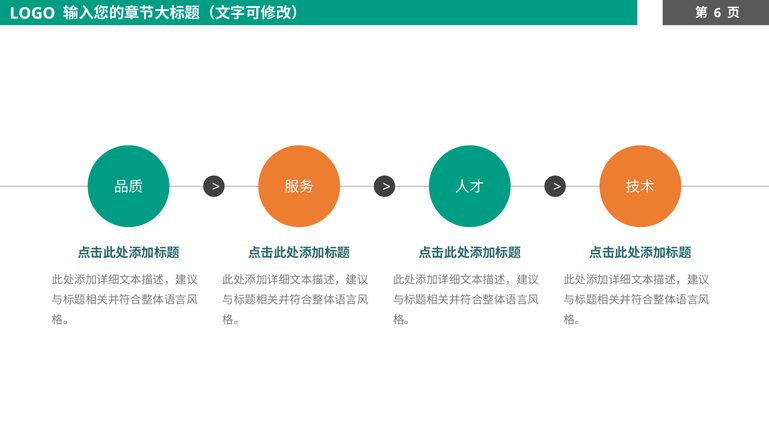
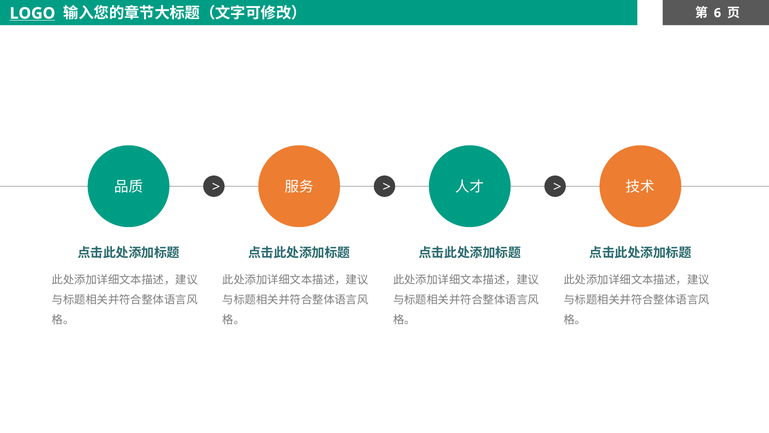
LOGO underline: none -> present (32, 13)
